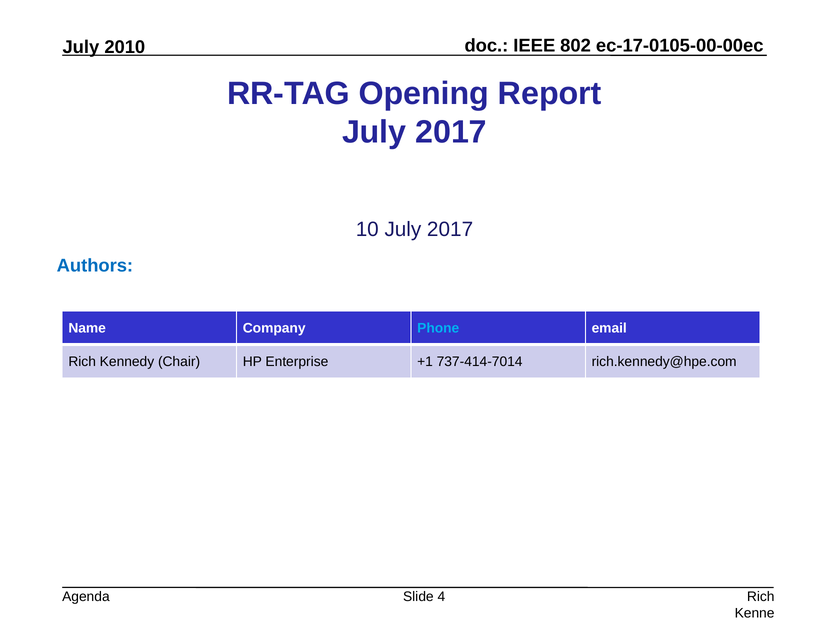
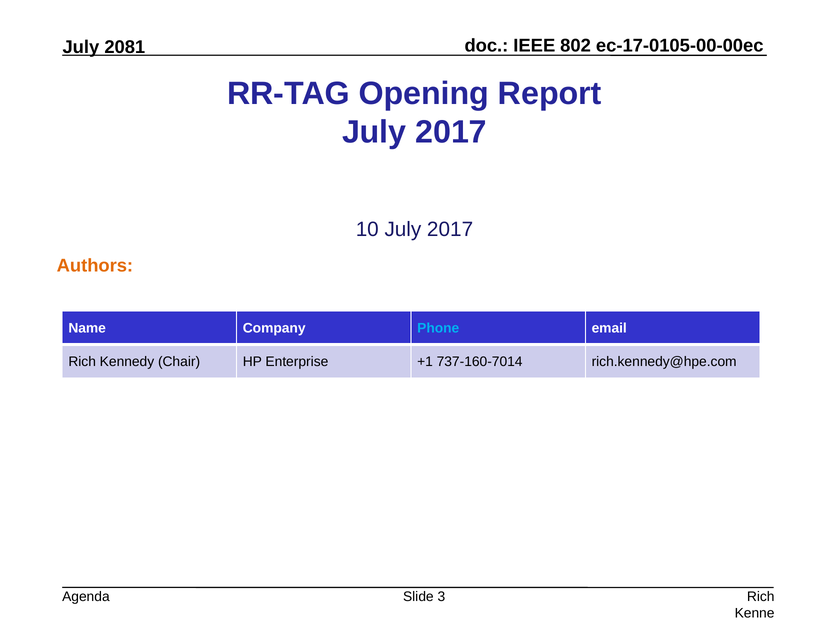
2010: 2010 -> 2081 (125, 47)
Authors colour: blue -> orange (95, 265)
737-414-7014: 737-414-7014 -> 737-160-7014 (480, 362)
4: 4 -> 3 (441, 596)
